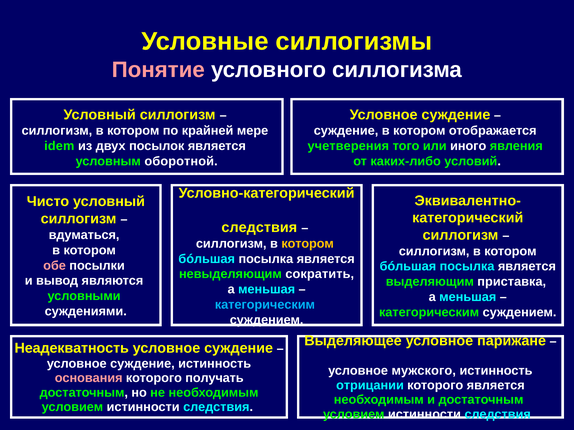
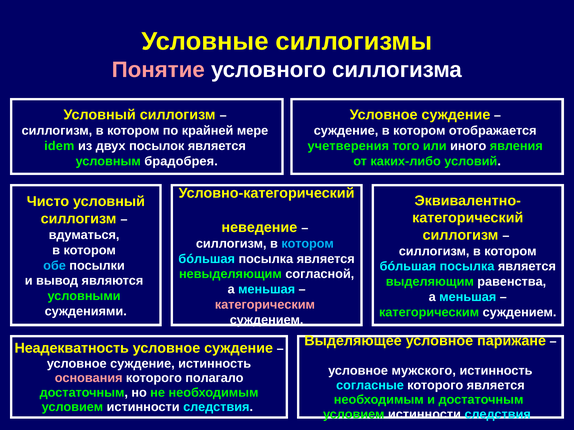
оборотной: оборотной -> брадобрея (181, 161)
следствия: следствия -> неведение (259, 228)
котором colour: yellow -> light blue (308, 244)
обе colour: pink -> light blue (55, 266)
сократить: сократить -> согласной (320, 274)
приставка: приставка -> равенства (512, 282)
категорическим colour: light blue -> pink (265, 305)
получать: получать -> полагало (214, 378)
отрицании: отрицании -> согласные (370, 386)
